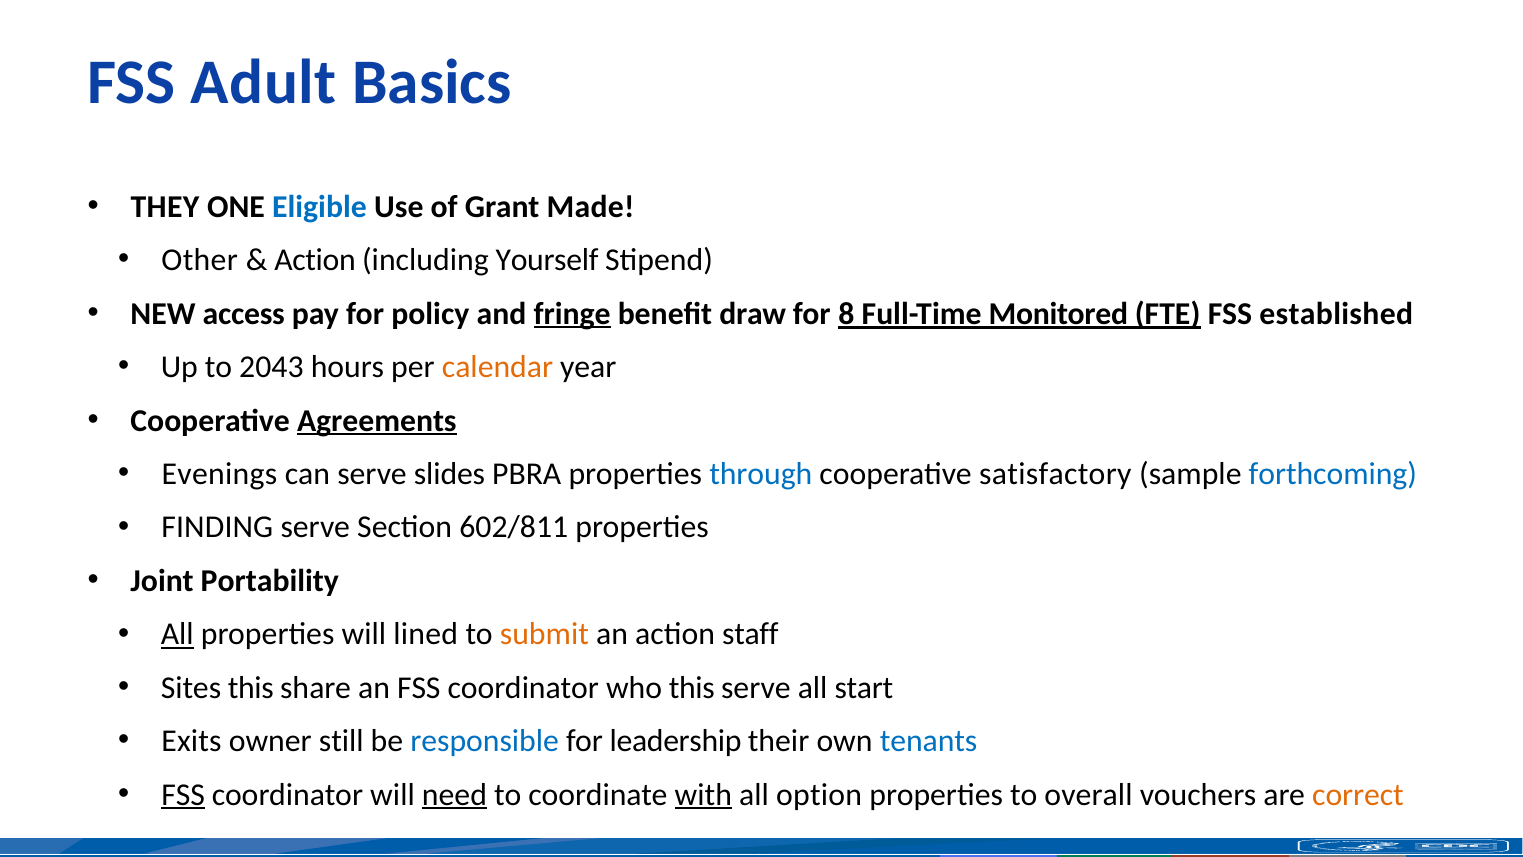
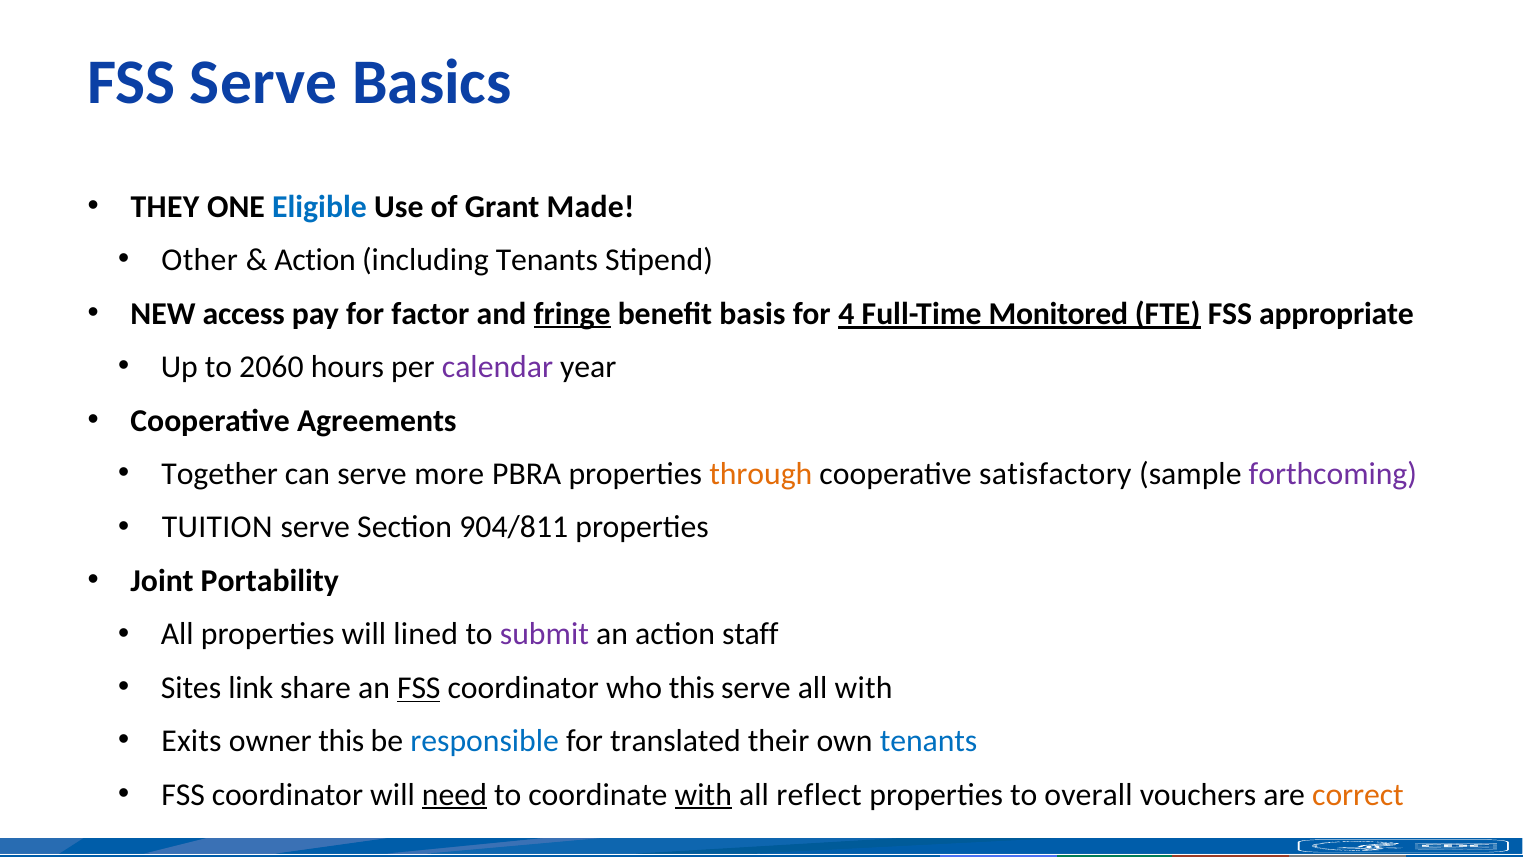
FSS Adult: Adult -> Serve (264, 82)
including Yourself: Yourself -> Tenants (547, 260)
policy: policy -> factor (430, 314)
draw: draw -> basis (752, 314)
8: 8 -> 4 (846, 314)
established: established -> appropriate (1337, 314)
2043: 2043 -> 2060 (271, 367)
calendar colour: orange -> purple (498, 367)
Agreements underline: present -> none (377, 420)
Evenings: Evenings -> Together (220, 474)
slides: slides -> more (449, 474)
through colour: blue -> orange (761, 474)
forthcoming colour: blue -> purple (1333, 474)
FINDING: FINDING -> TUITION (217, 527)
602/811: 602/811 -> 904/811 (514, 527)
All underline: present -> none (177, 634)
submit colour: orange -> purple (544, 634)
Sites this: this -> link (251, 688)
FSS underline: none -> present (419, 688)
all start: start -> with (864, 688)
owner still: still -> this (341, 741)
leadership: leadership -> translated (675, 741)
FSS underline: present -> none (183, 794)
option: option -> reflect (819, 794)
